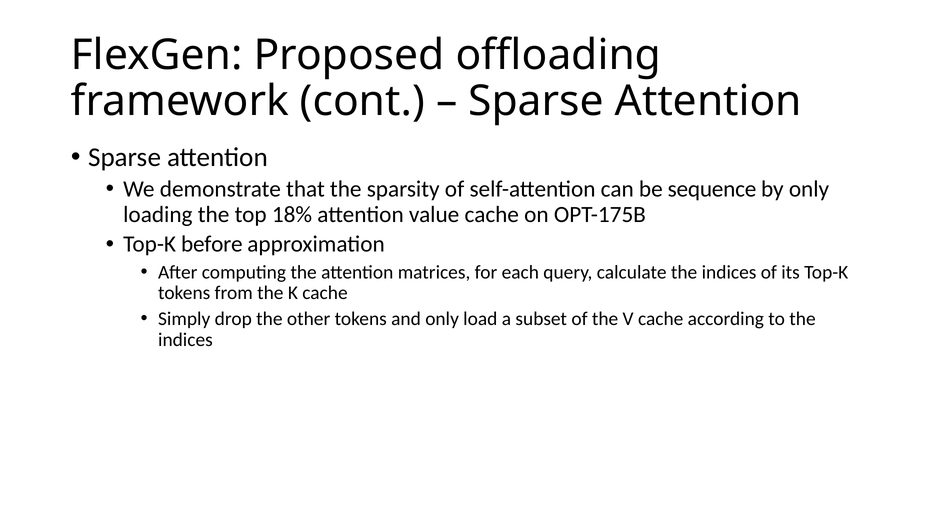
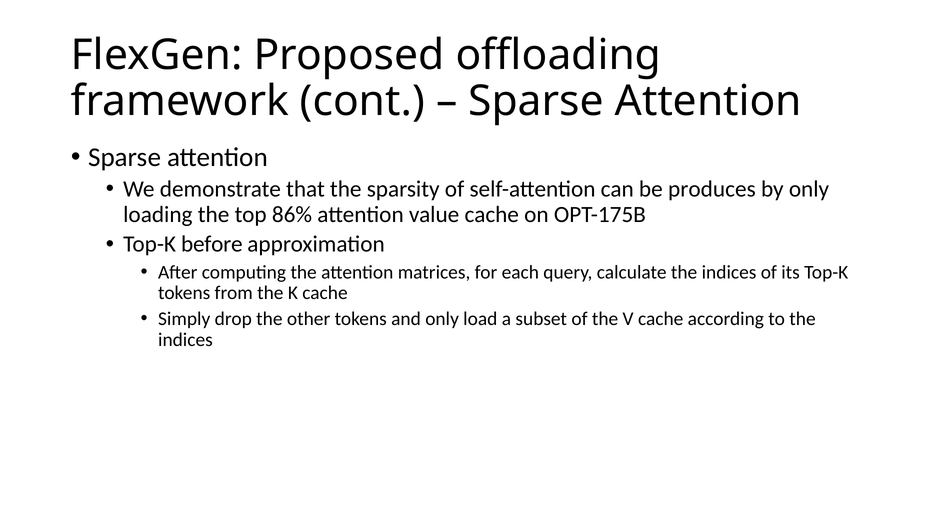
sequence: sequence -> produces (712, 189)
18%: 18% -> 86% (292, 214)
